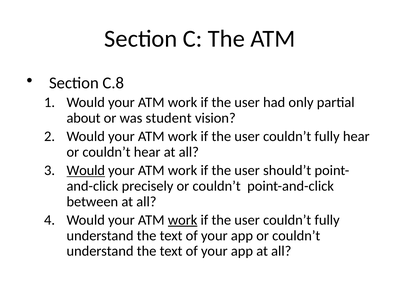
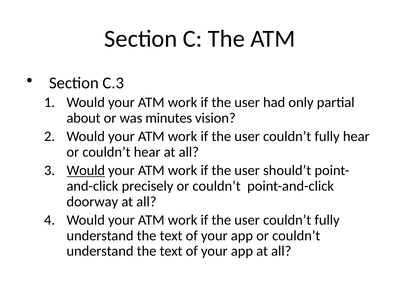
C.8: C.8 -> C.3 (113, 83)
student: student -> minutes (169, 118)
between: between -> doorway (92, 202)
work underline: present -> none (183, 220)
